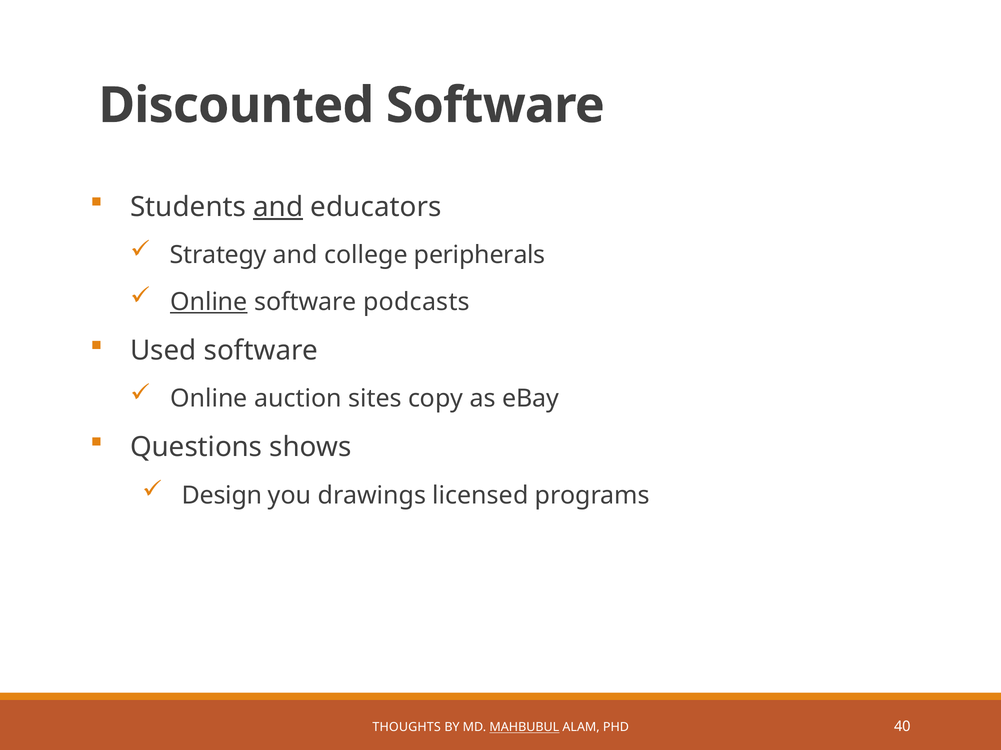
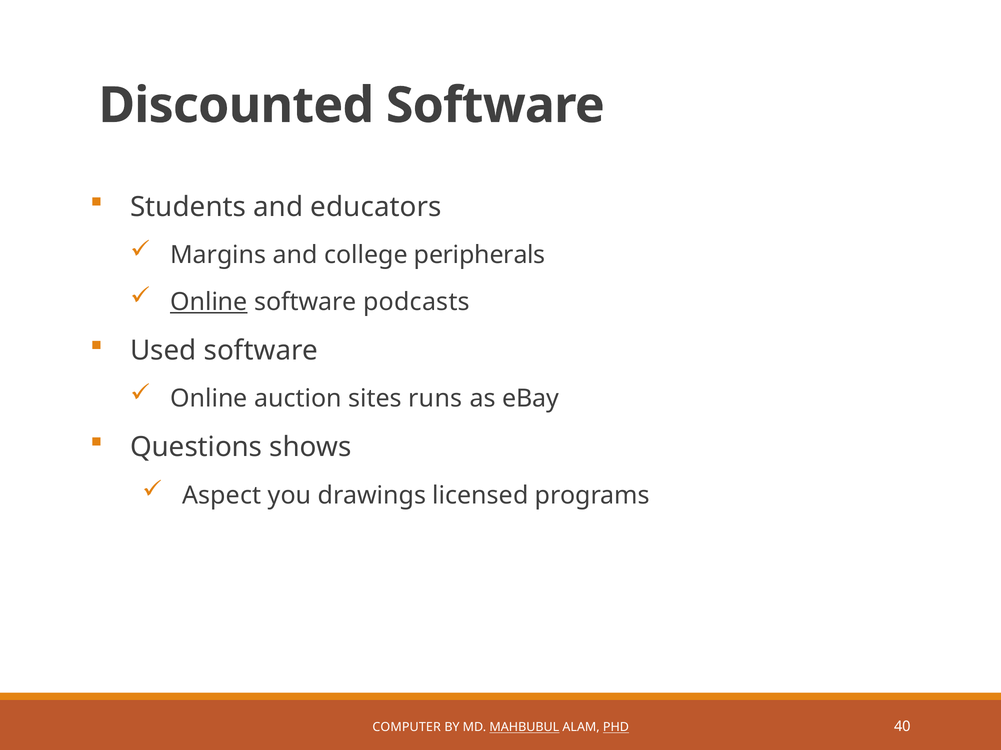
and underline: present -> none (278, 207)
Strategy: Strategy -> Margins (218, 255)
copy: copy -> runs (435, 399)
Design: Design -> Aspect (222, 496)
THOUGHTS: THOUGHTS -> COMPUTER (407, 728)
PHD underline: none -> present (616, 728)
